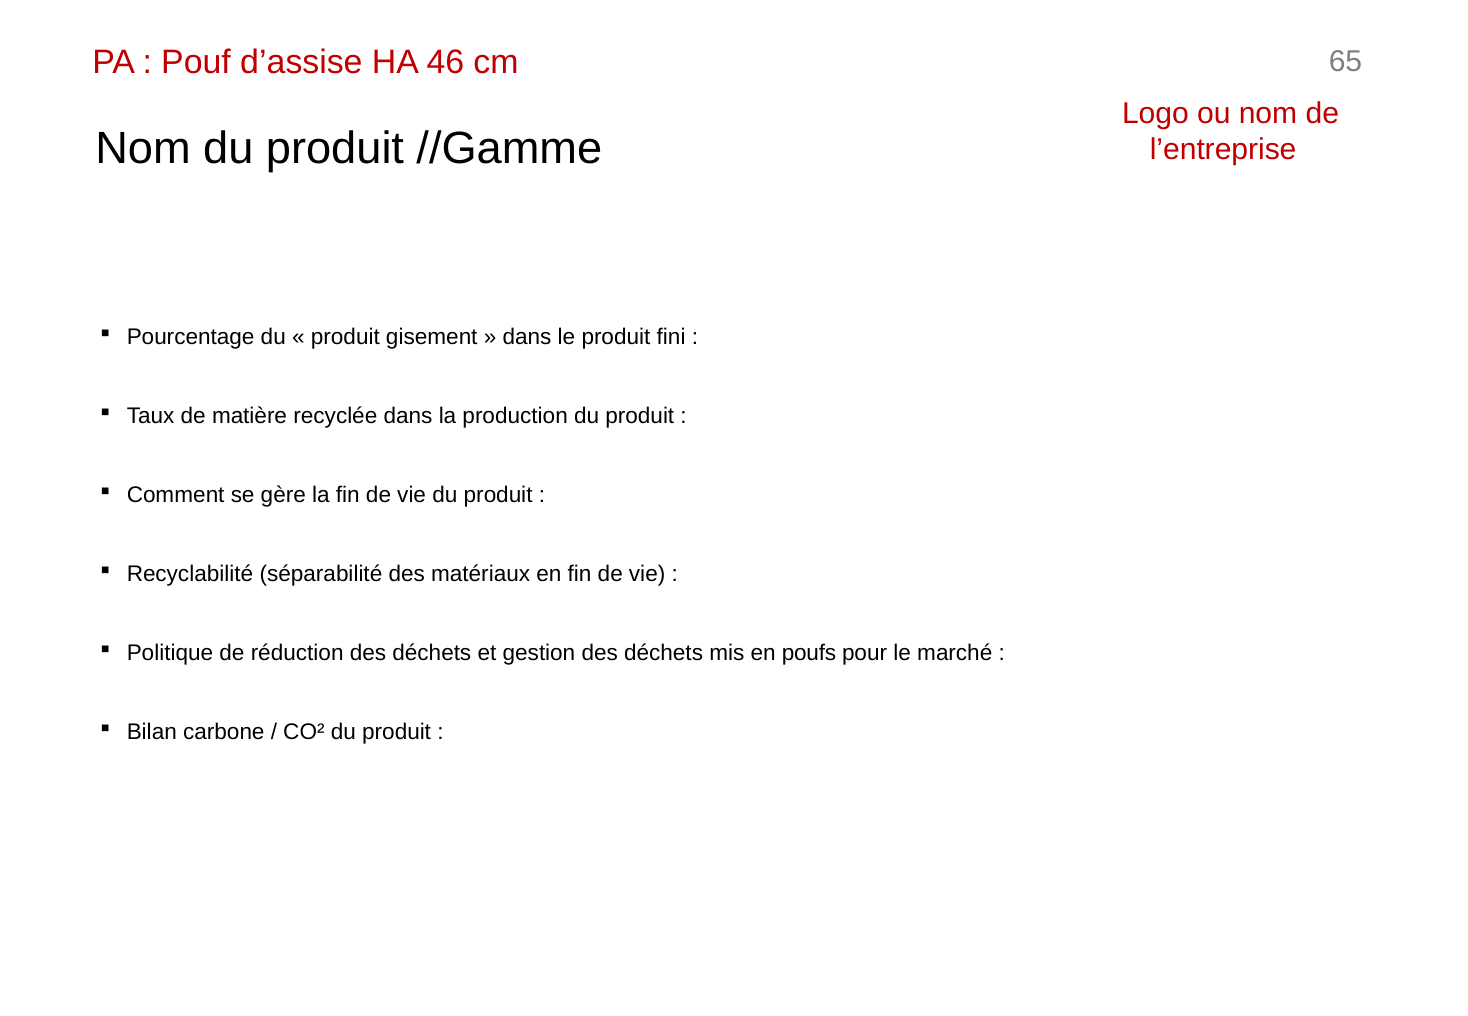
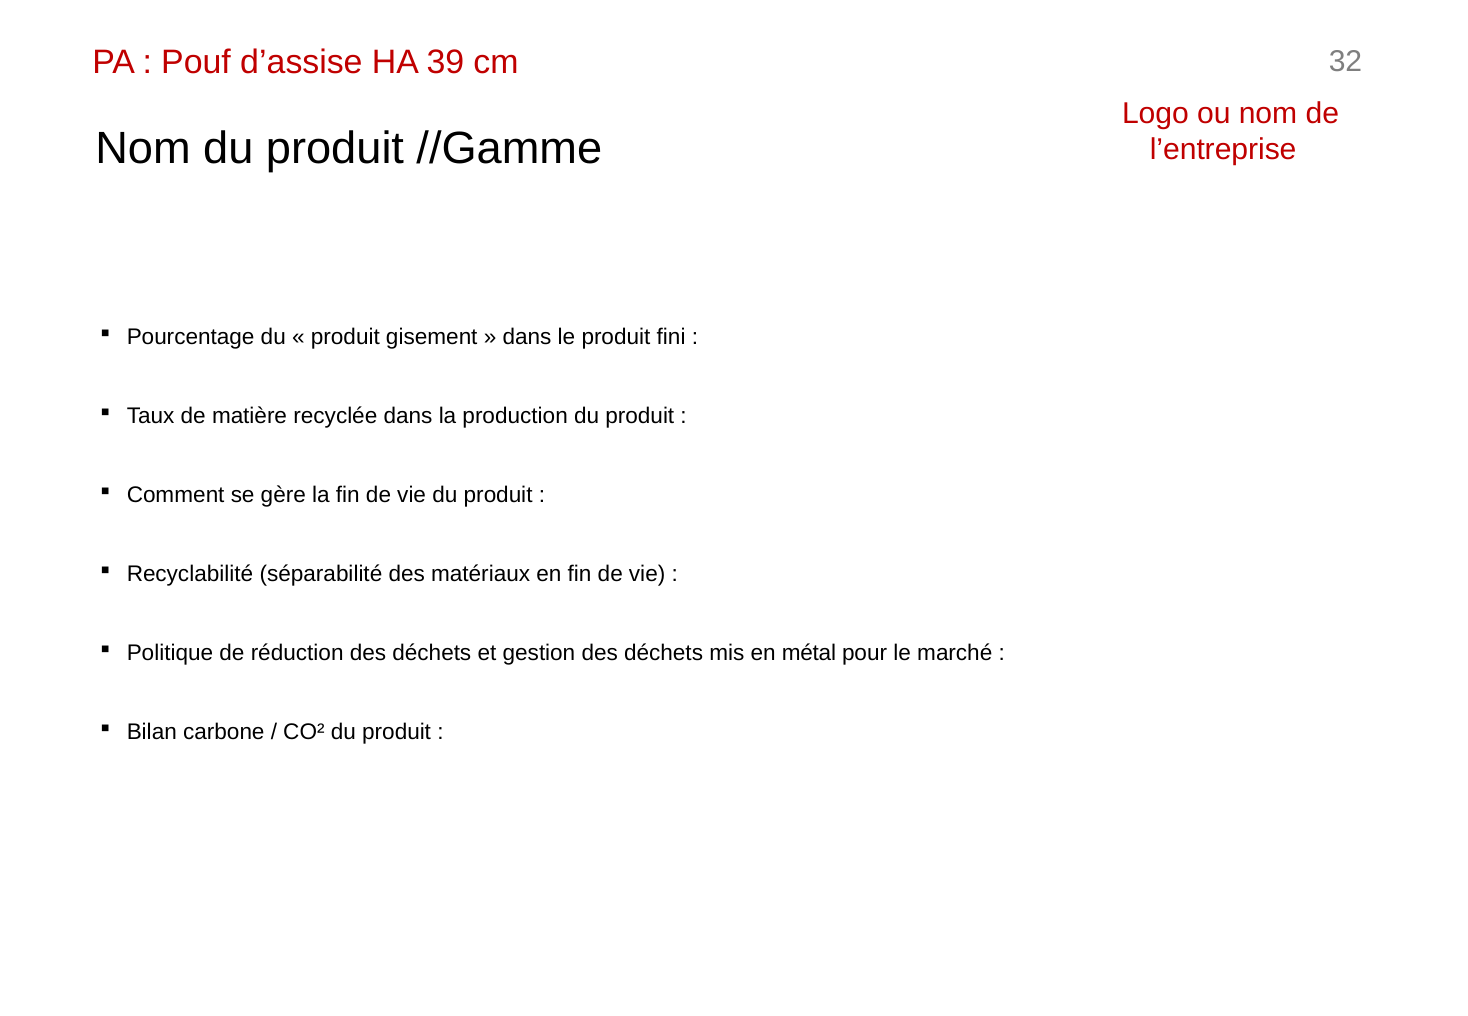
46: 46 -> 39 (445, 62)
65: 65 -> 32 (1345, 62)
poufs: poufs -> métal (809, 654)
